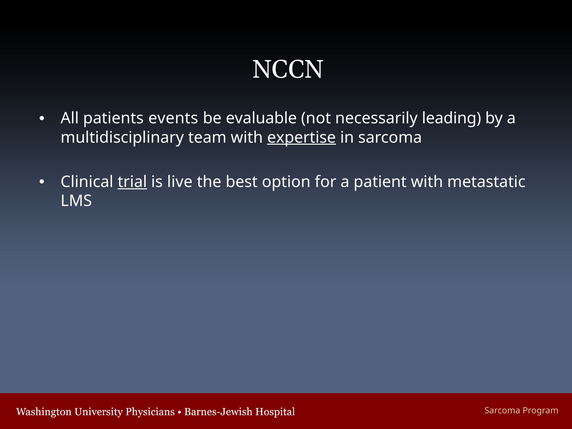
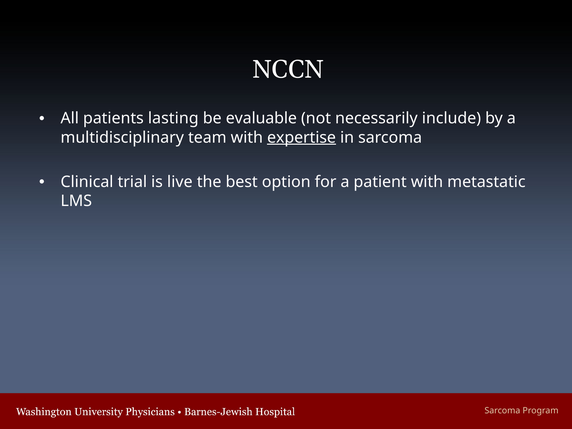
events: events -> lasting (173, 118)
leading: leading -> include (451, 118)
trial underline: present -> none (132, 182)
